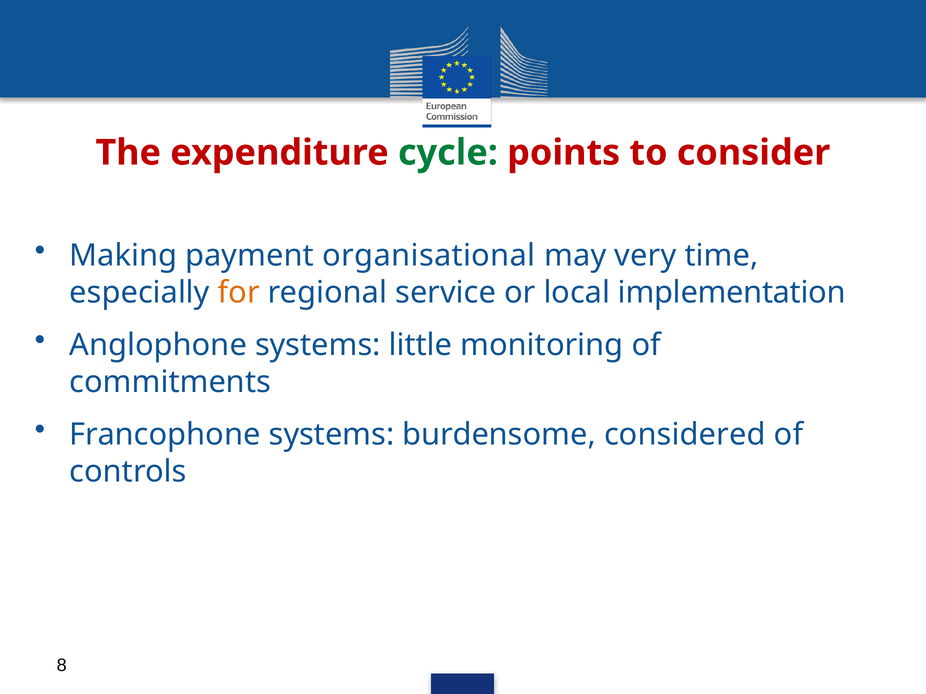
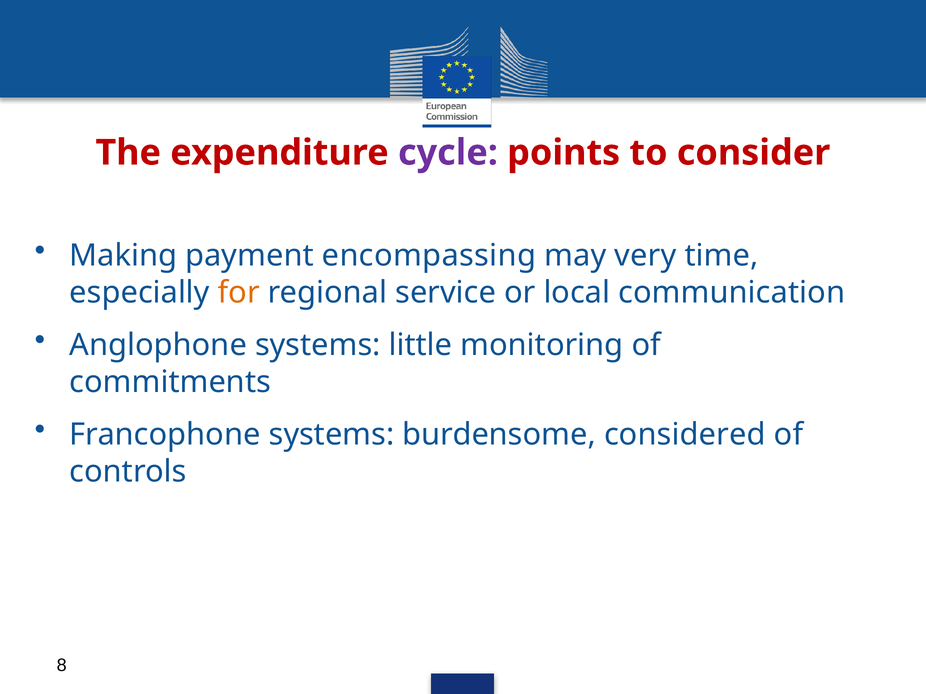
cycle colour: green -> purple (448, 153)
organisational: organisational -> encompassing (429, 256)
implementation: implementation -> communication (732, 293)
